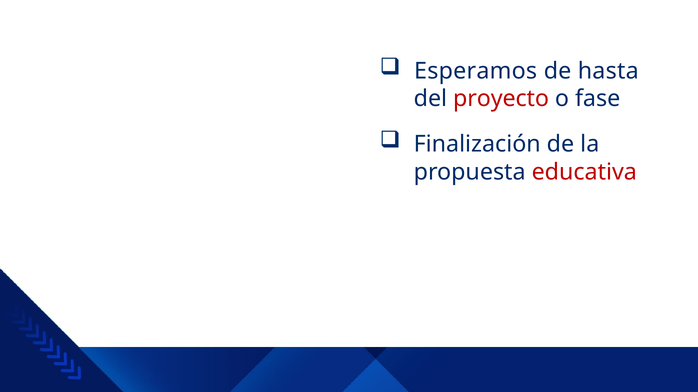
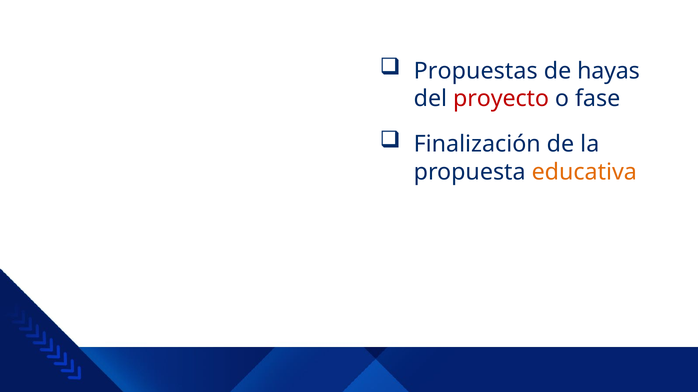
Esperamos: Esperamos -> Propuestas (476, 71)
hasta: hasta -> hayas (608, 71)
educativa colour: red -> orange (584, 172)
